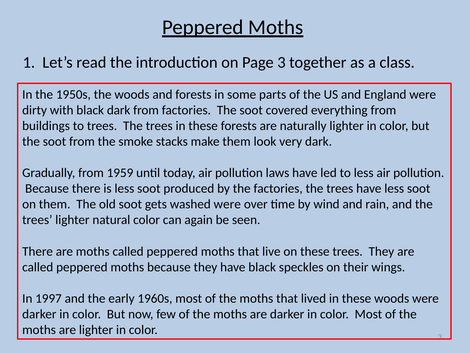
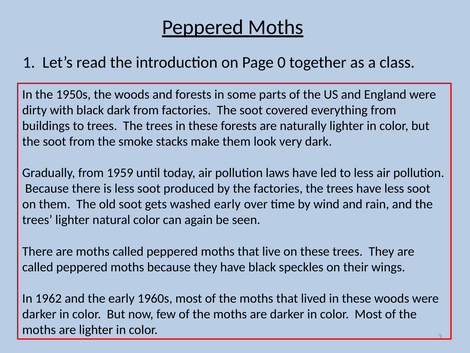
Page 3: 3 -> 0 (281, 62)
washed were: were -> early (227, 204)
1997: 1997 -> 1962 (49, 298)
